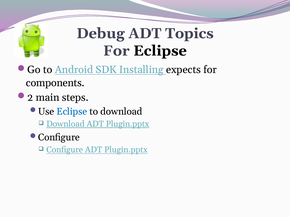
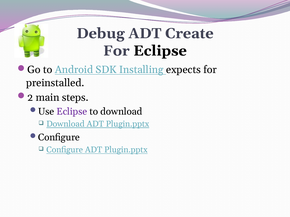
Topics: Topics -> Create (189, 33)
components: components -> preinstalled (55, 83)
Eclipse colour: blue -> purple (72, 112)
